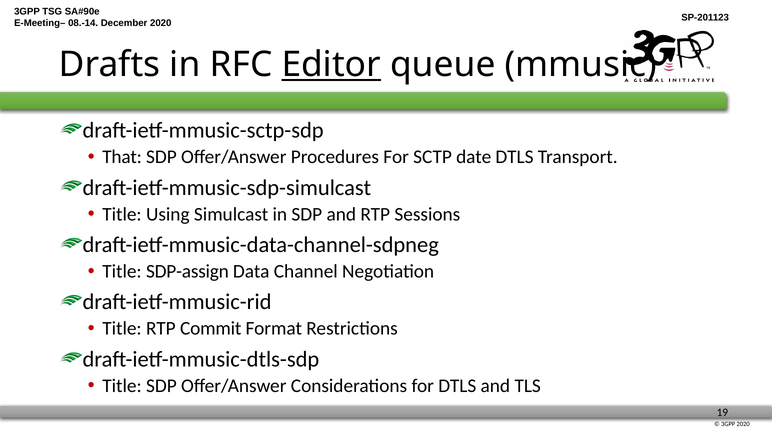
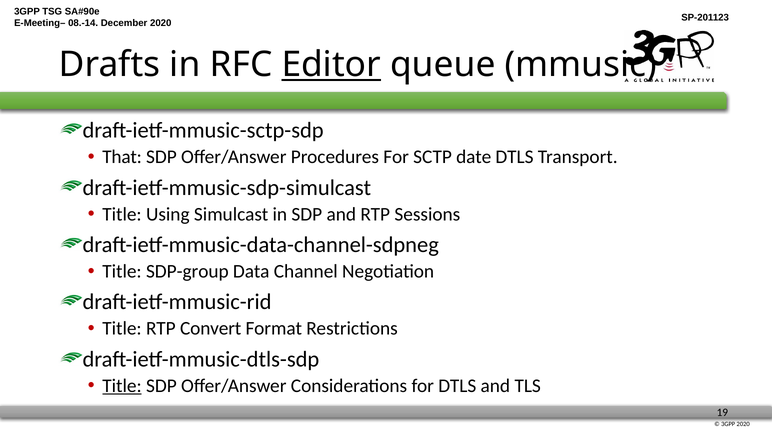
SDP-assign: SDP-assign -> SDP-group (187, 272)
Commit: Commit -> Convert (211, 329)
Title underline: none -> present (122, 386)
